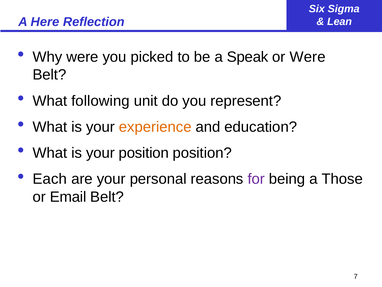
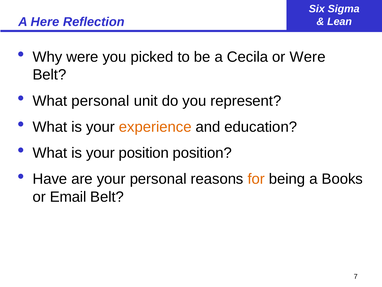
Speak: Speak -> Cecila (248, 57)
What following: following -> personal (100, 101)
Each: Each -> Have (50, 179)
for colour: purple -> orange (256, 179)
Those: Those -> Books (342, 179)
